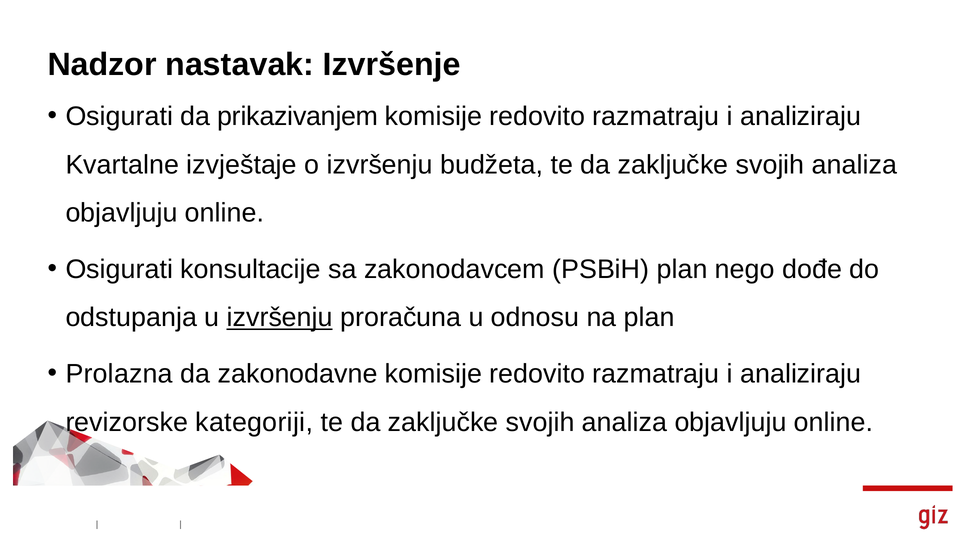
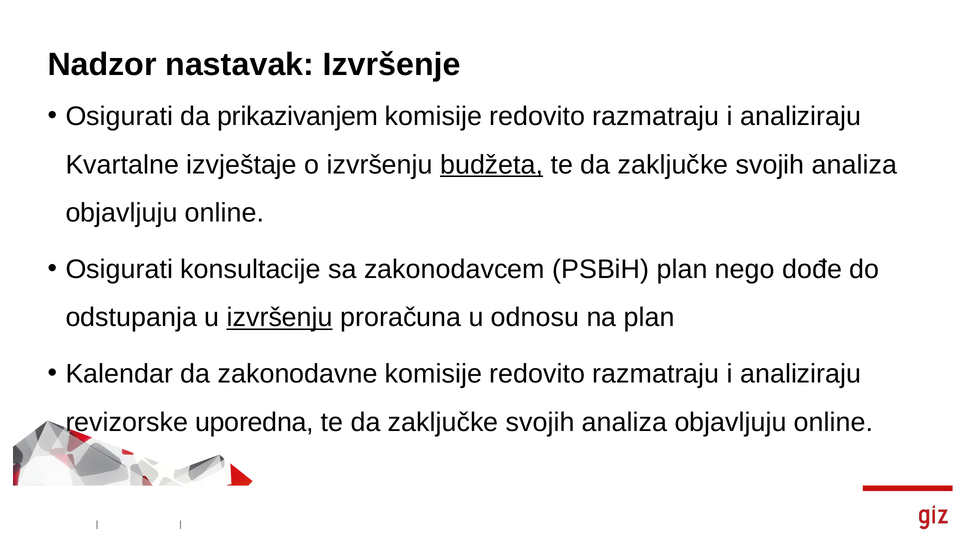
budžeta underline: none -> present (492, 165)
Prolazna: Prolazna -> Kalendar (119, 374)
kategoriji: kategoriji -> uporedna (254, 422)
